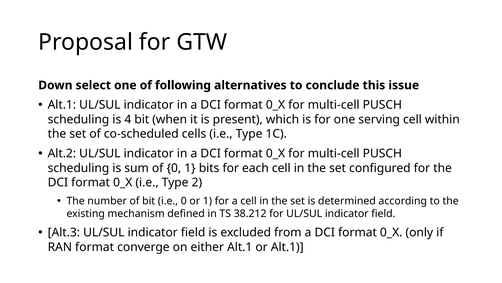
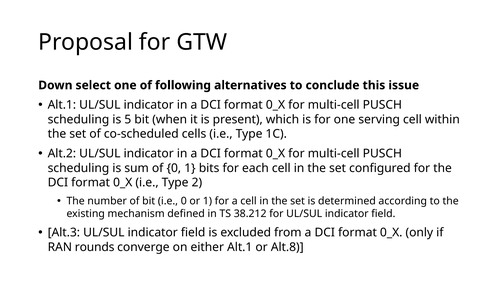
4: 4 -> 5 (128, 119)
RAN format: format -> rounds (95, 247)
or Alt.1: Alt.1 -> Alt.8 (287, 247)
